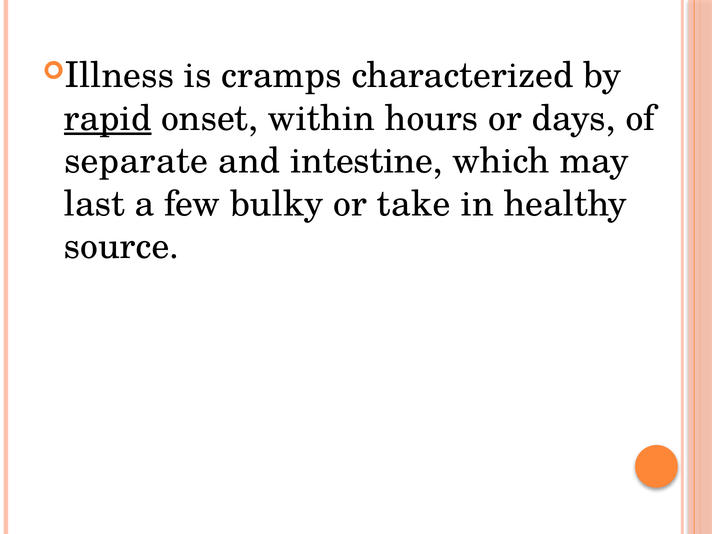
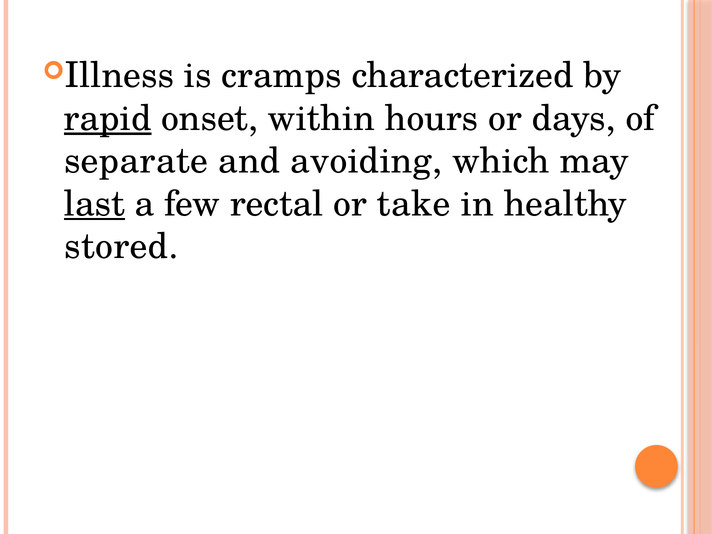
intestine: intestine -> avoiding (366, 161)
last underline: none -> present (94, 204)
bulky: bulky -> rectal (277, 204)
source: source -> stored (121, 247)
